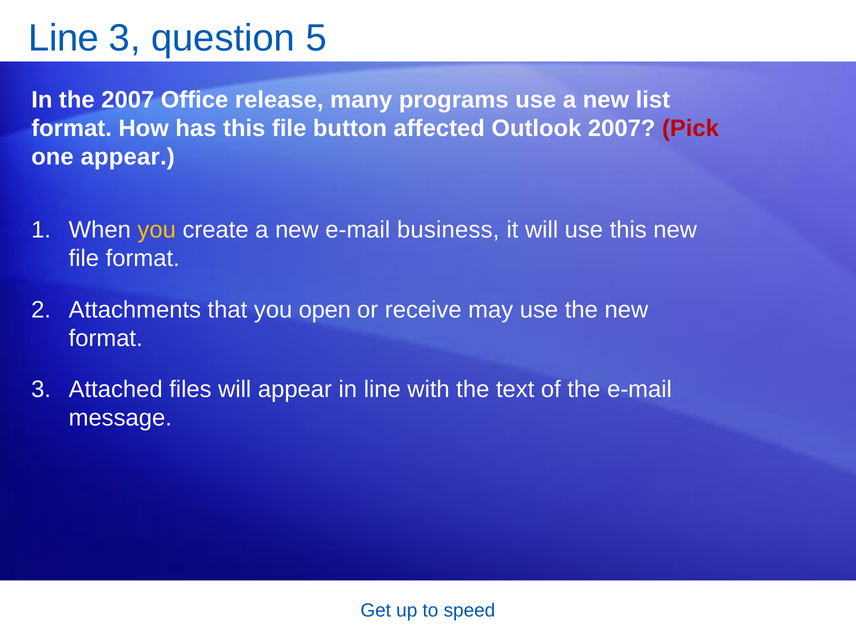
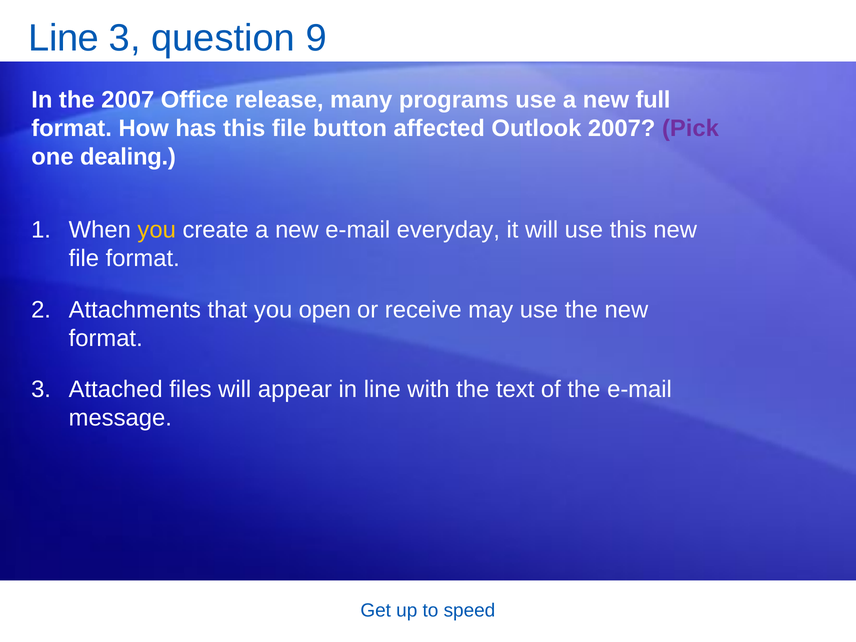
5: 5 -> 9 (316, 38)
list: list -> full (653, 100)
Pick colour: red -> purple (690, 128)
one appear: appear -> dealing (128, 157)
business: business -> everyday (448, 230)
